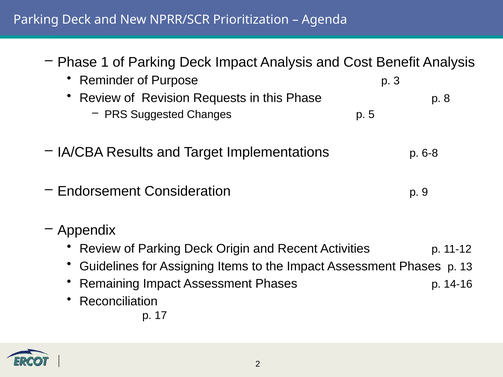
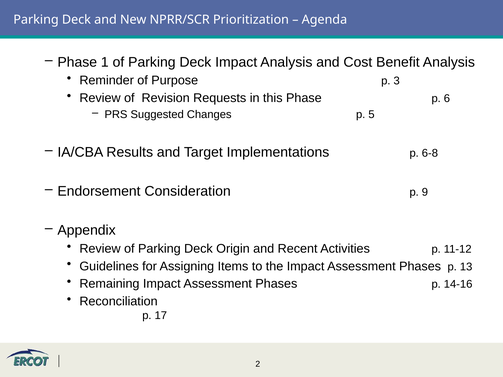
8: 8 -> 6 (447, 99)
